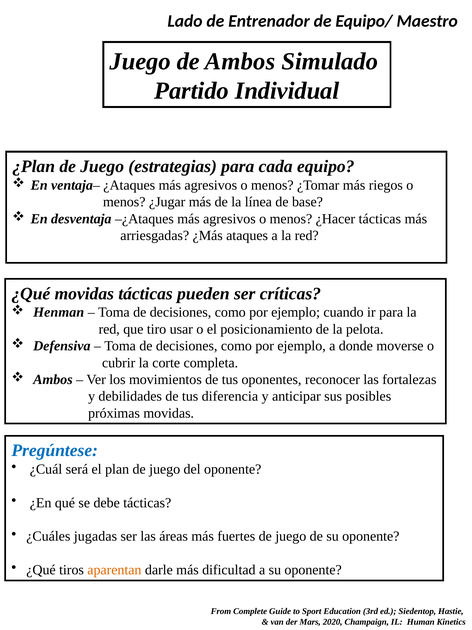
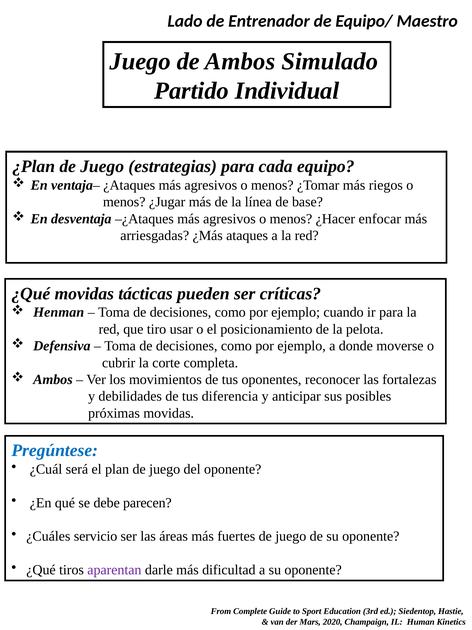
¿Hacer tácticas: tácticas -> enfocar (380, 219)
debe tácticas: tácticas -> parecen (147, 502)
jugadas: jugadas -> servicio (96, 536)
aparentan colour: orange -> purple (114, 569)
